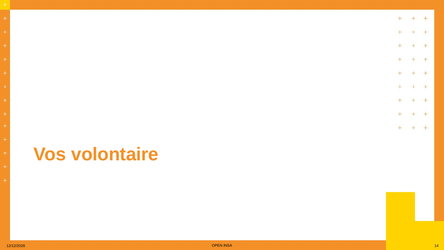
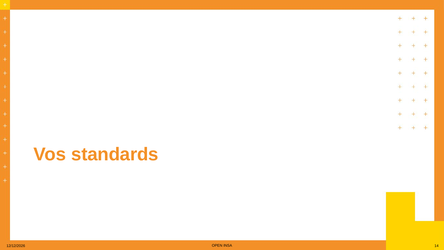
volontaire: volontaire -> standards (115, 154)
